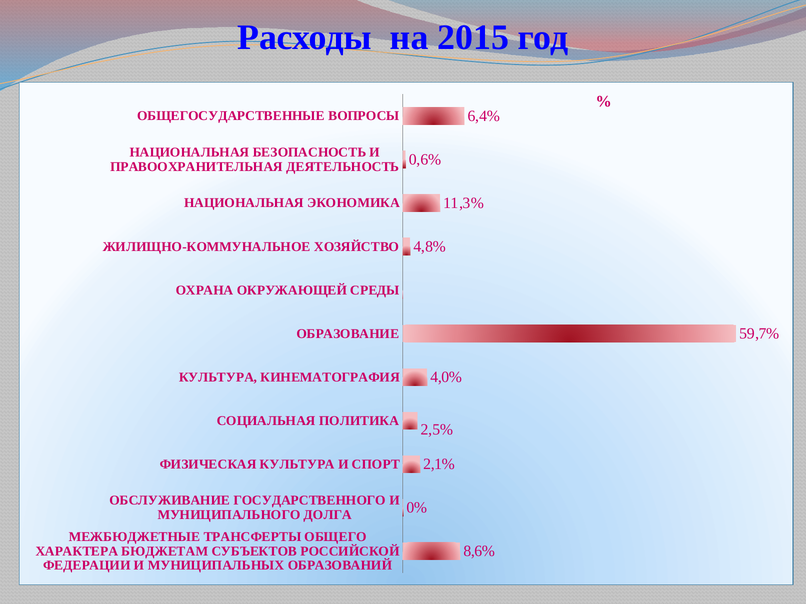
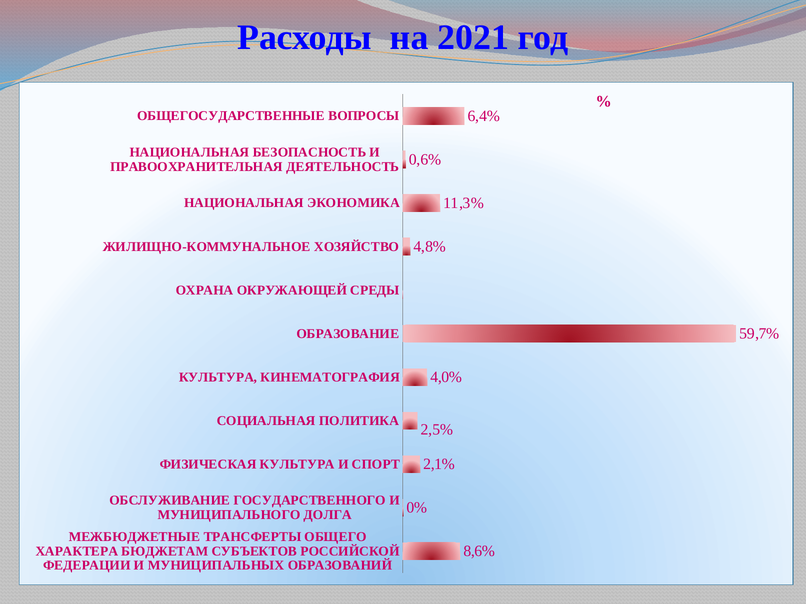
2015: 2015 -> 2021 (473, 38)
